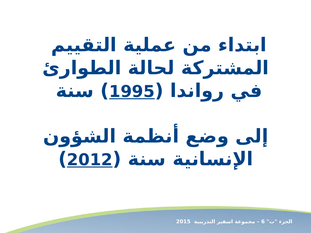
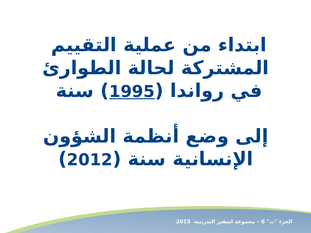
2012 underline: present -> none (90, 160)
